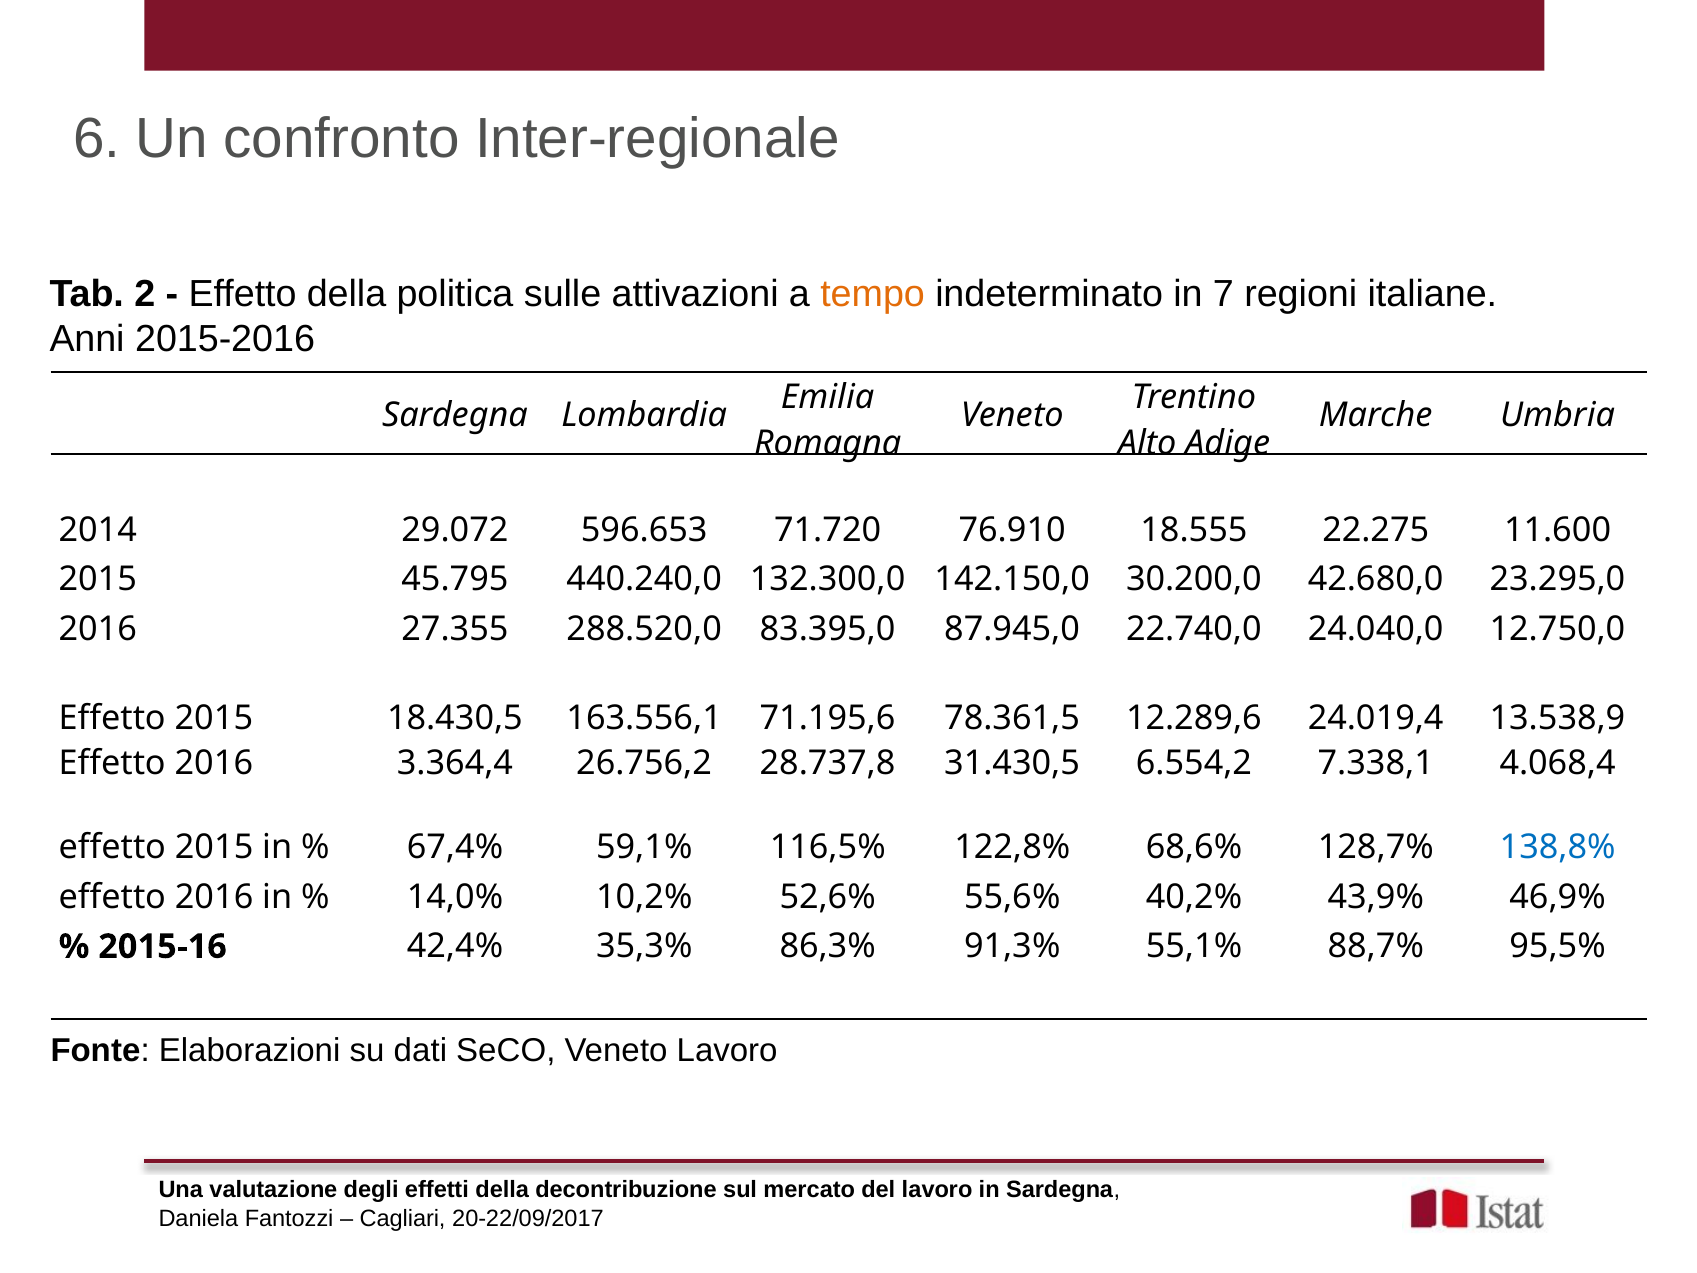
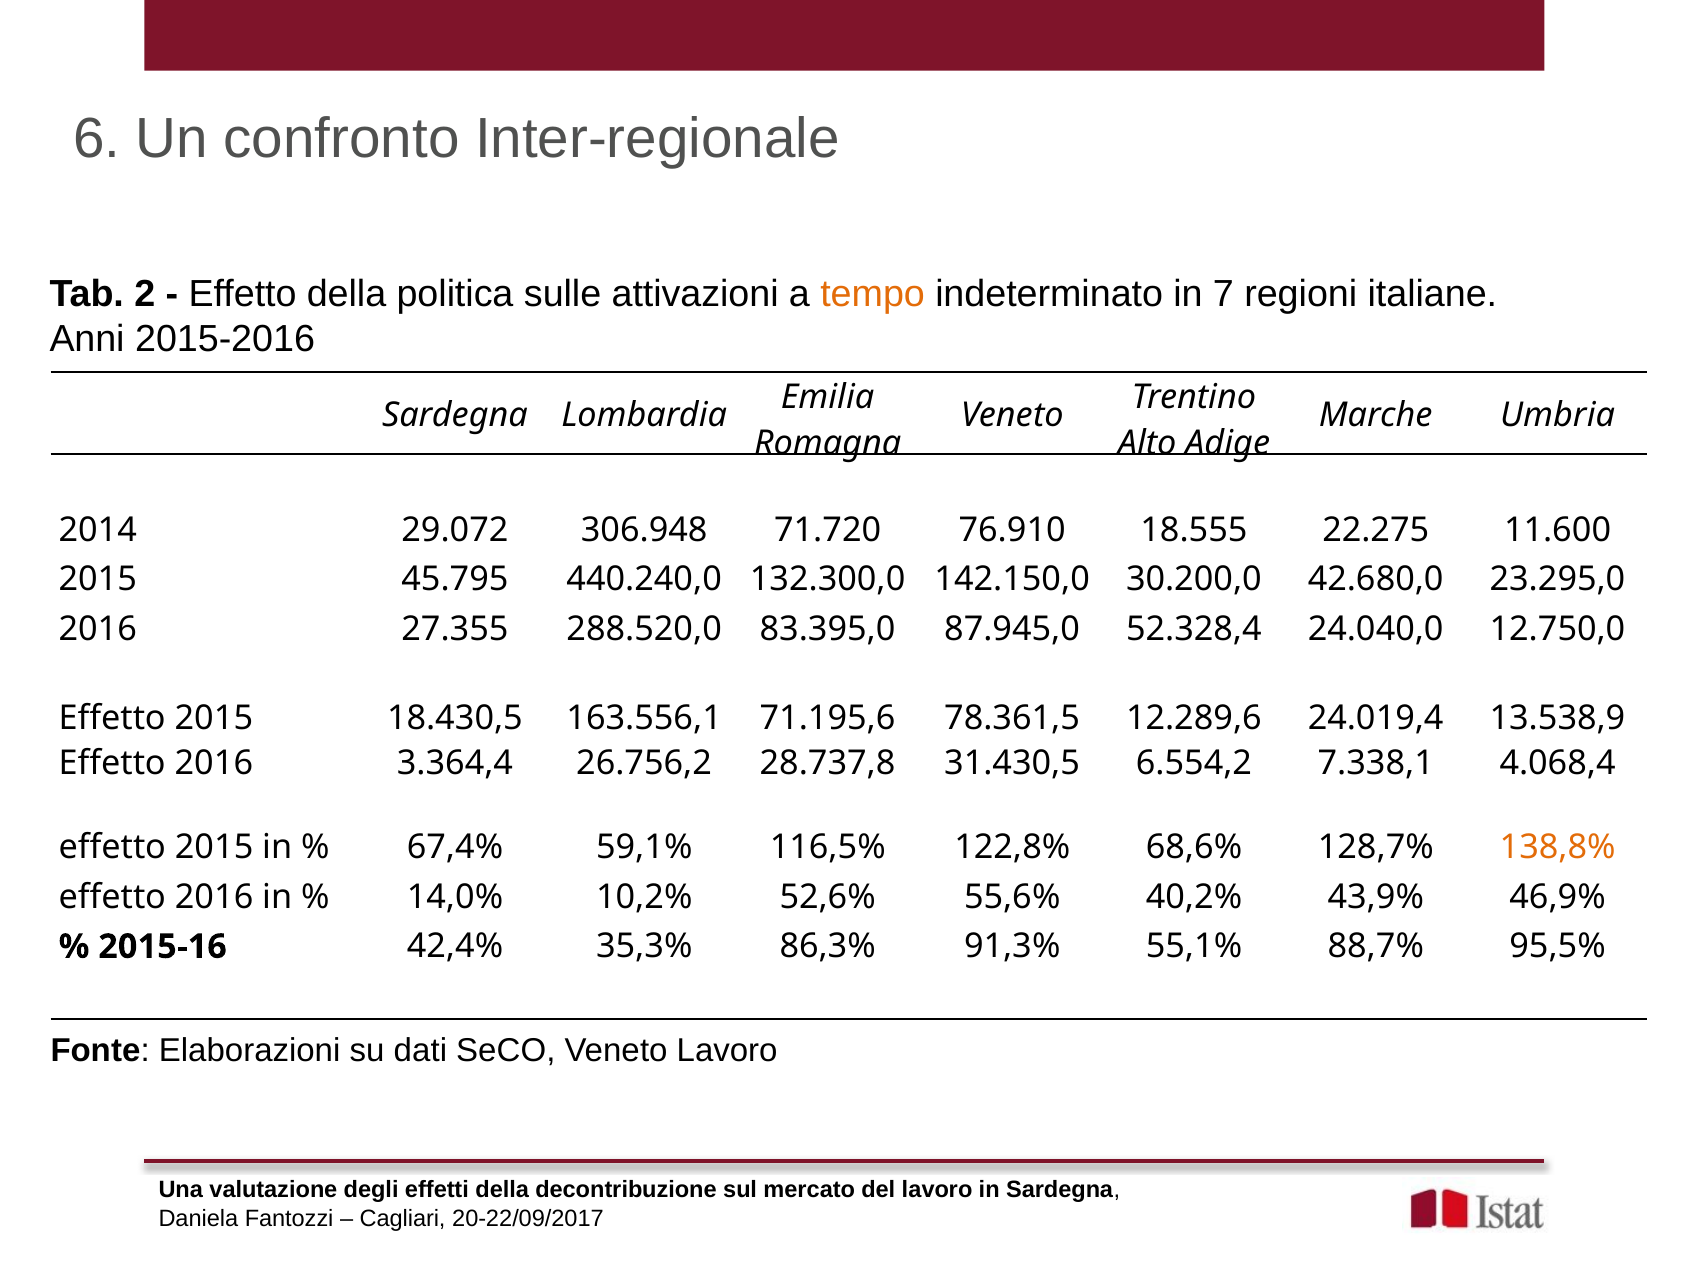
596.653: 596.653 -> 306.948 (644, 530)
22.740,0: 22.740,0 -> 52.328,4 (1194, 629)
138,8% colour: blue -> orange (1558, 847)
